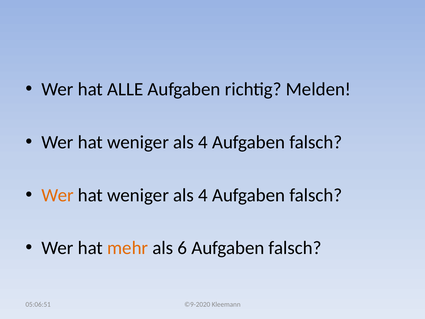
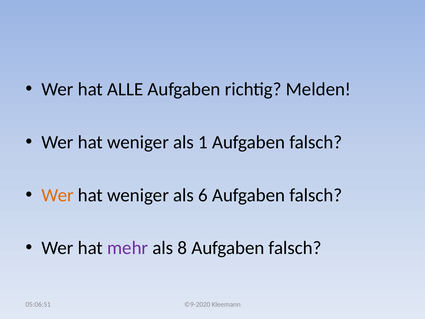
4: 4 -> 1 (203, 142)
4: 4 -> 6 (203, 195)
mehr colour: orange -> purple (128, 248)
6: 6 -> 8 (182, 248)
